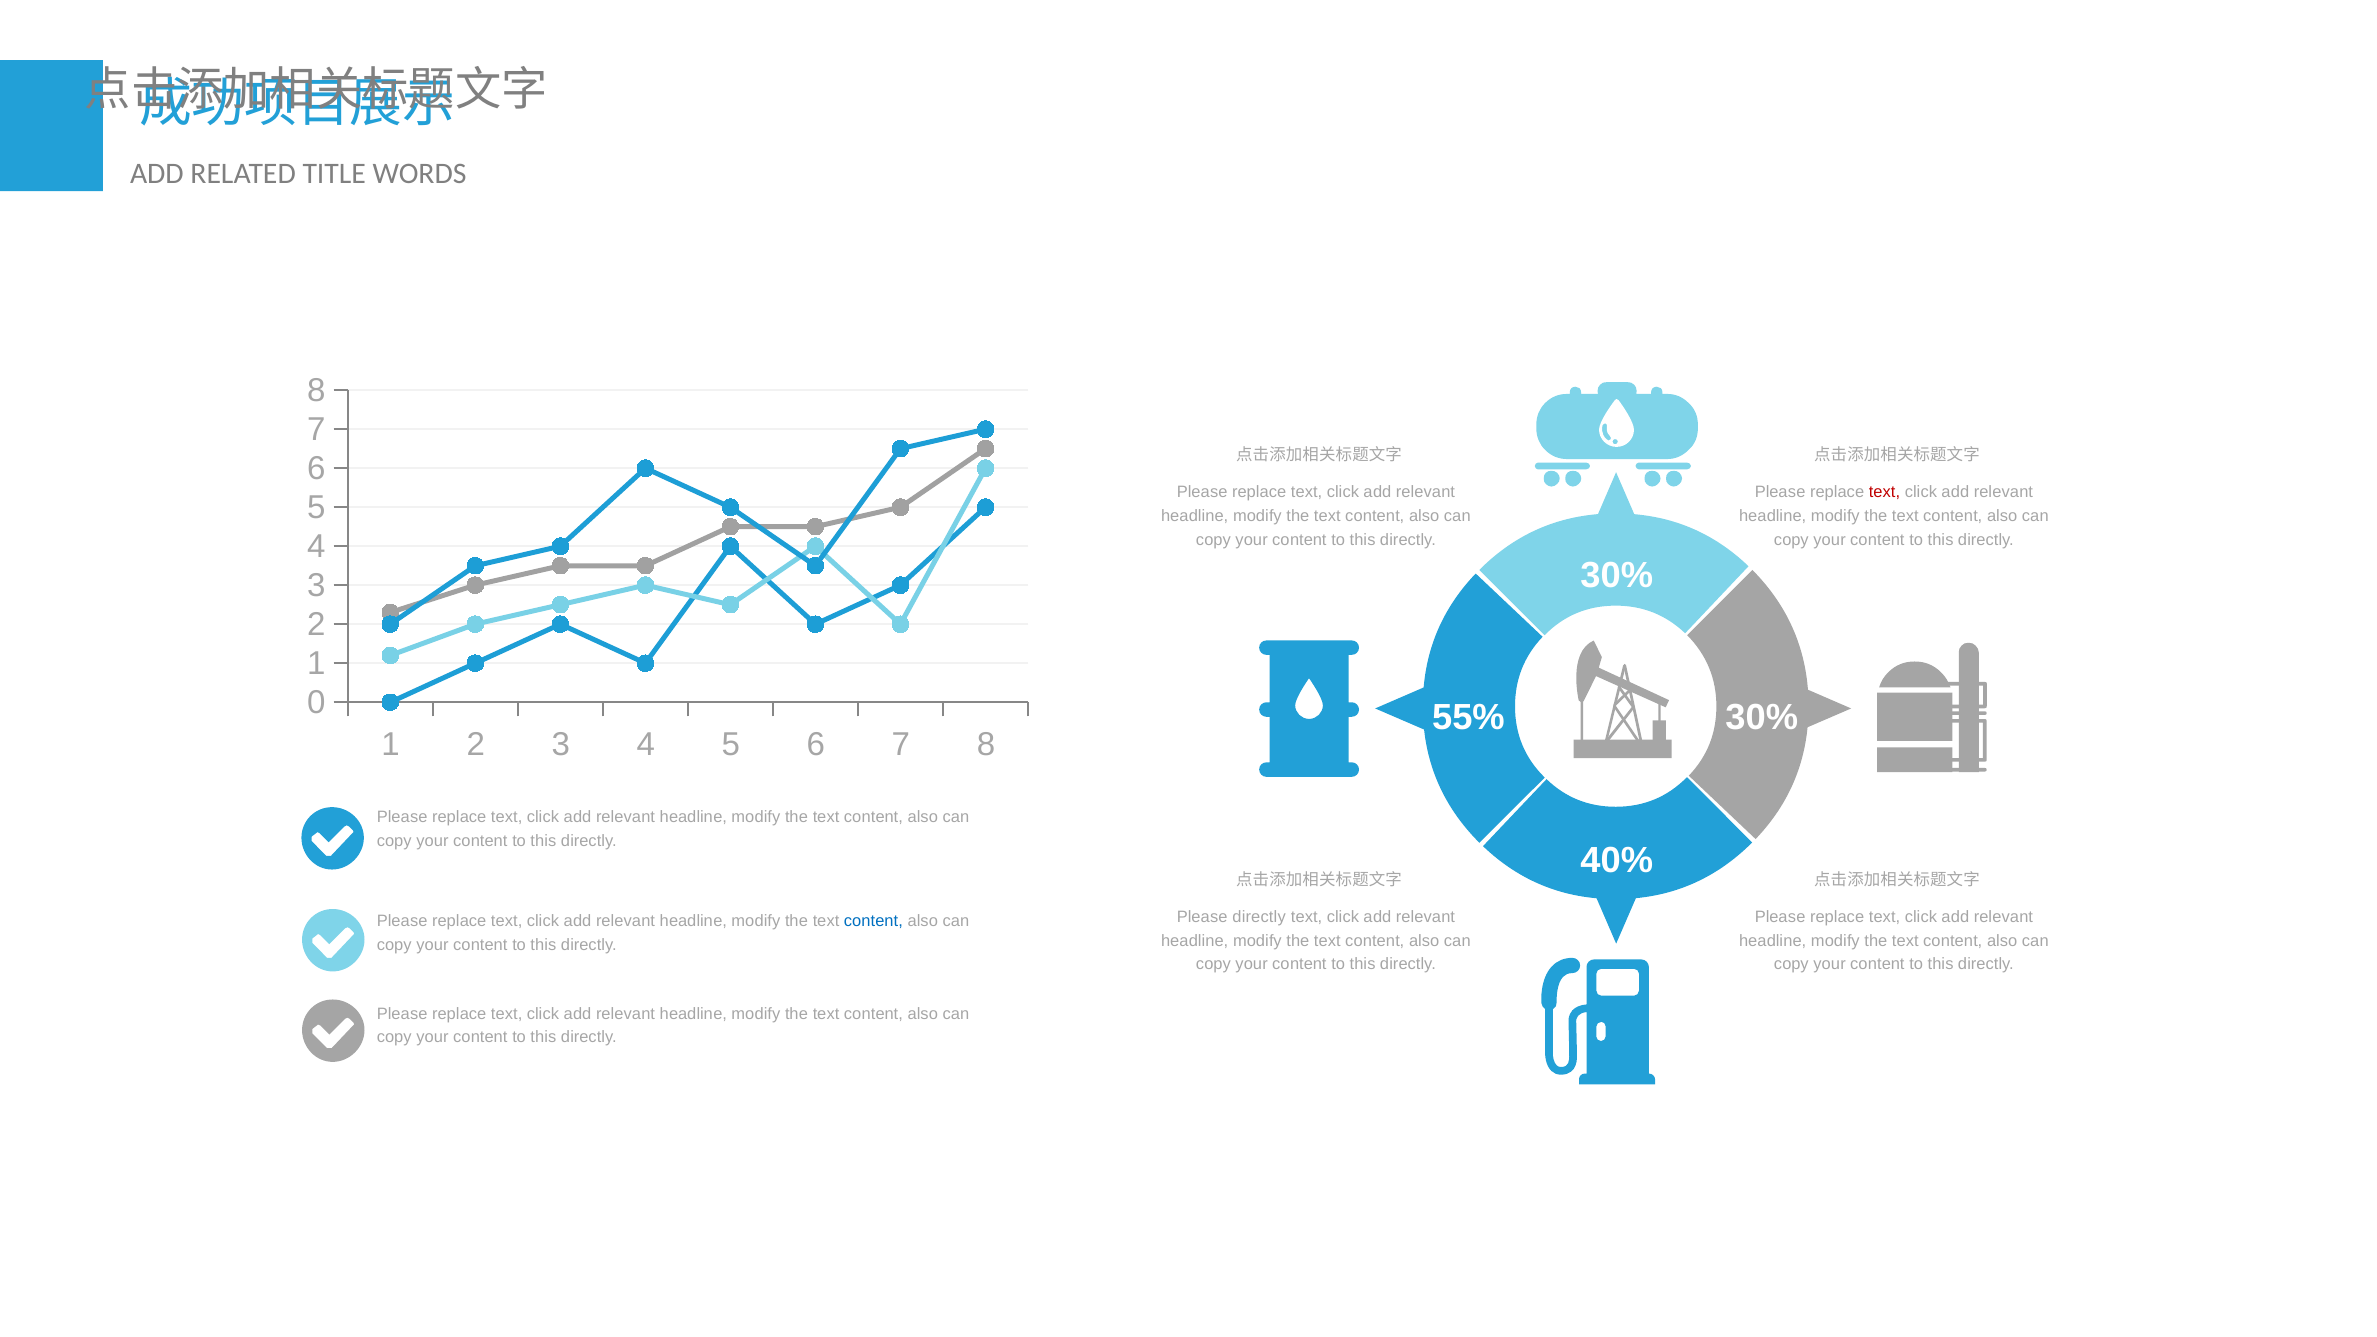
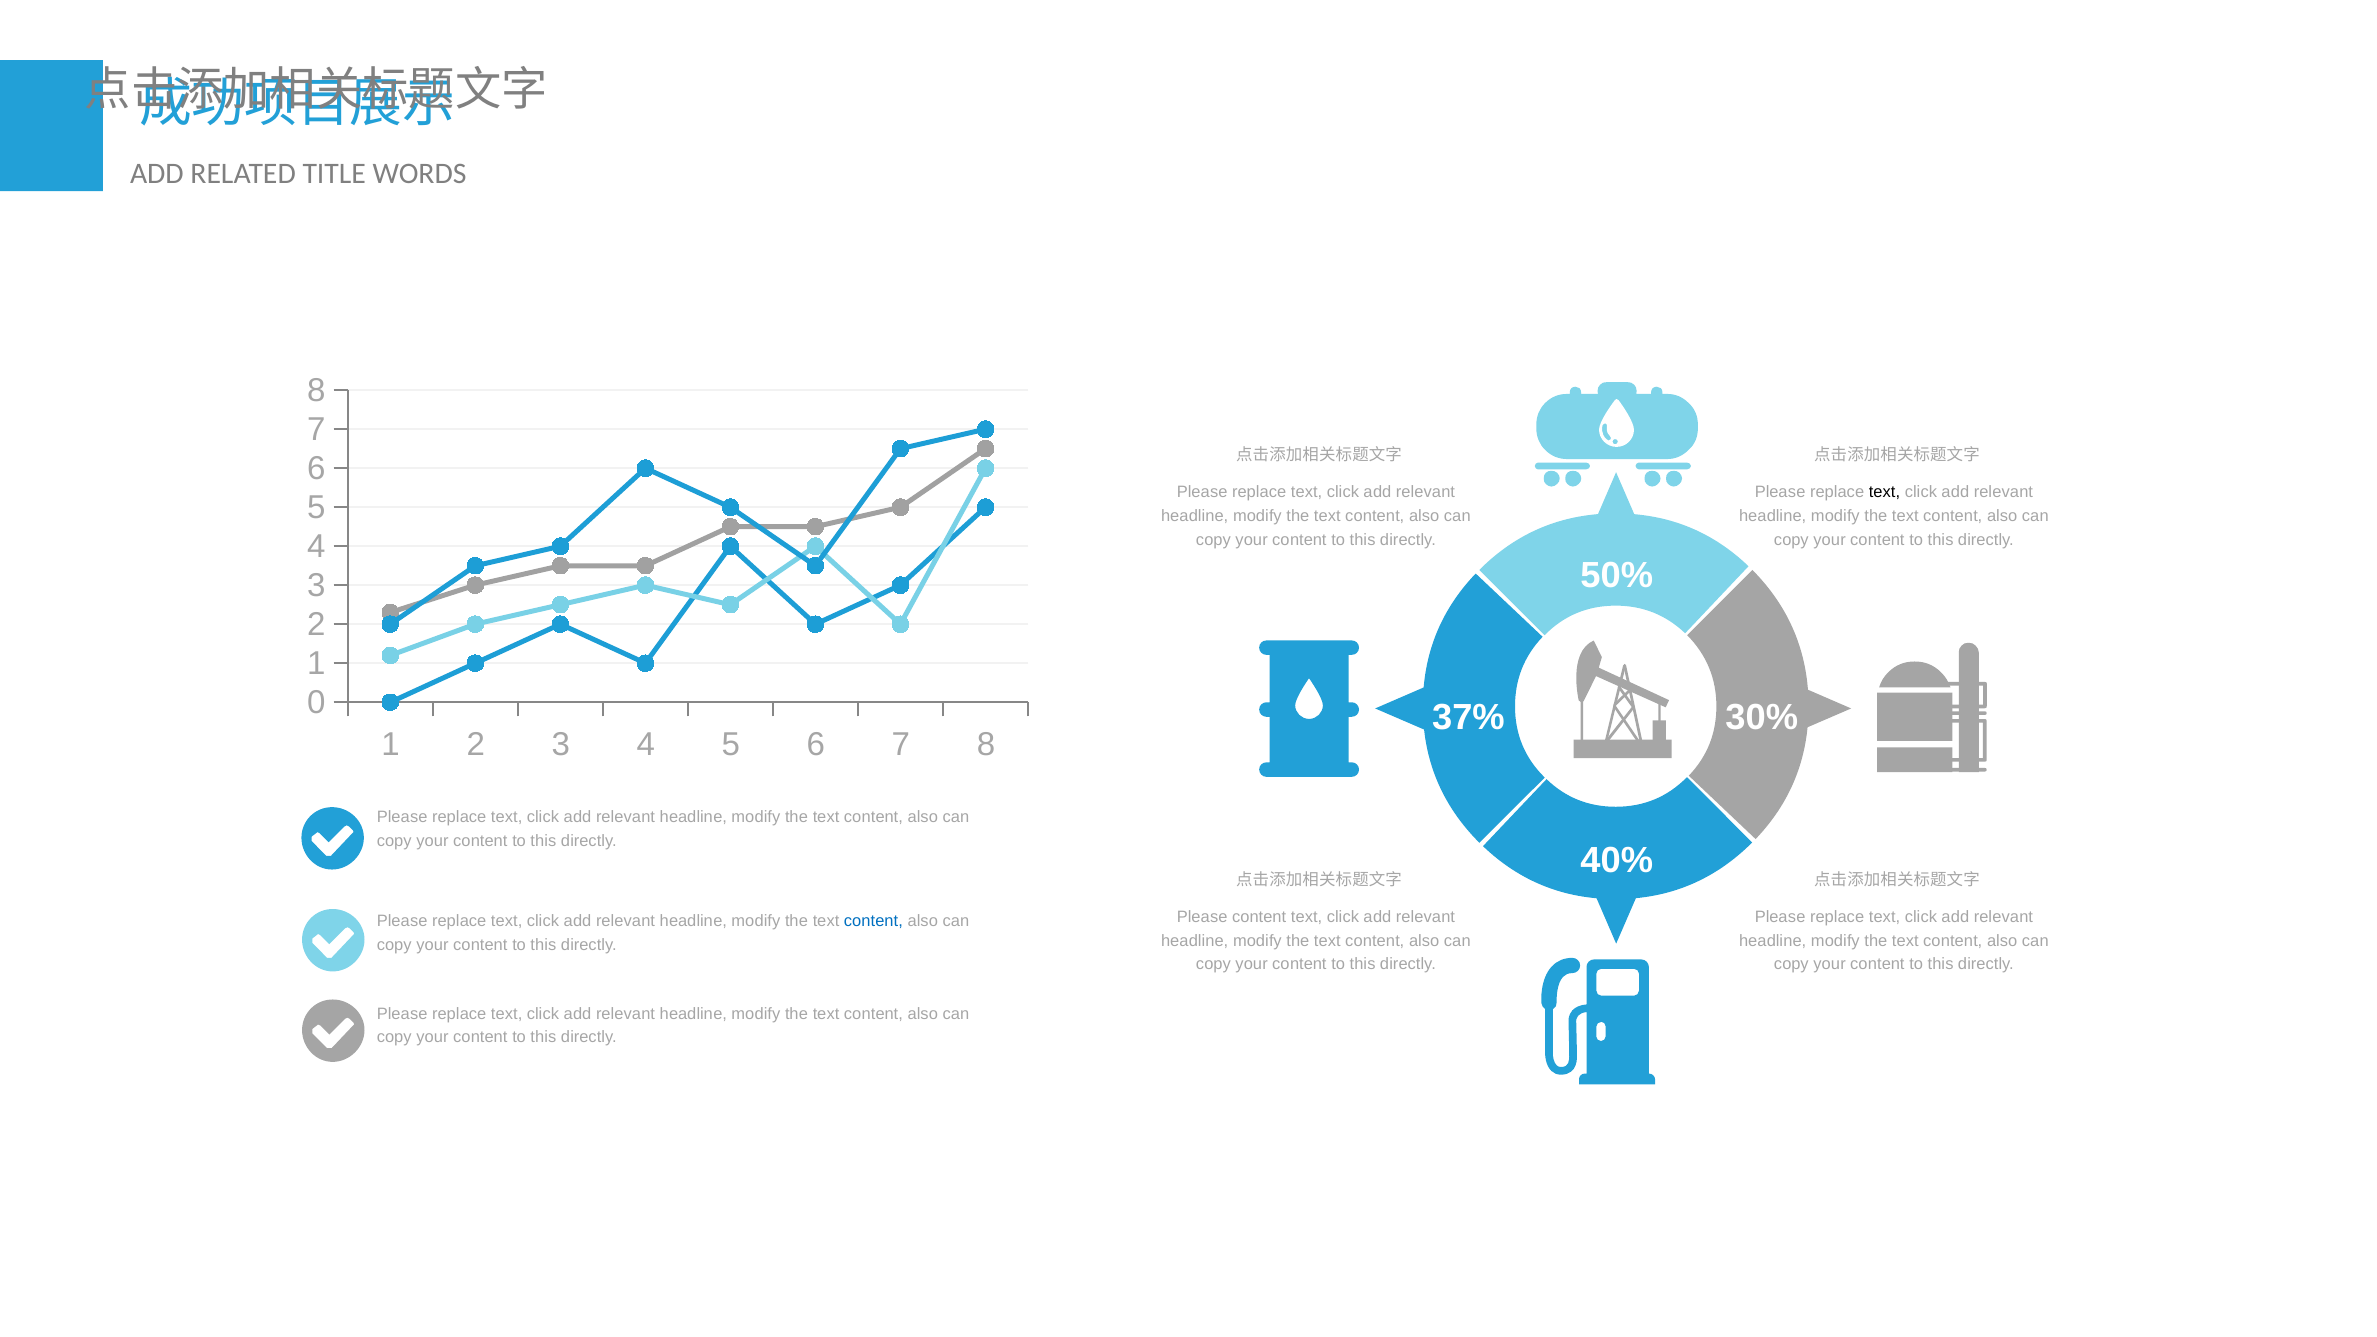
text colour: red -> black (1885, 493)
30%: 30% -> 50% (1617, 576)
55%: 55% -> 37% (1468, 718)
Please directly: directly -> content (1259, 917)
